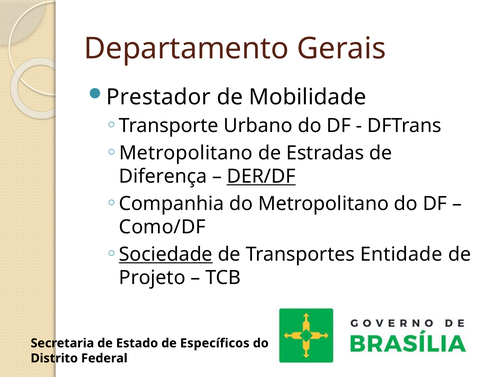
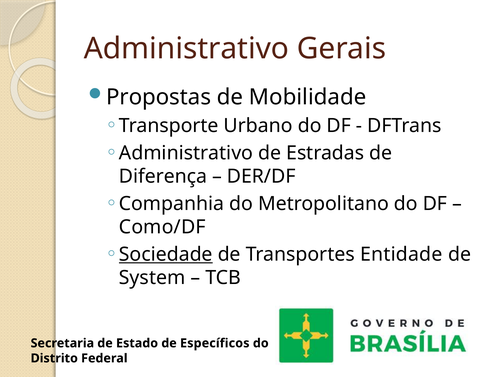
Departamento: Departamento -> Administrativo (186, 49)
Prestador: Prestador -> Propostas (159, 97)
Metropolitano: Metropolitano -> Administrativo (186, 153)
DER/DF underline: present -> none (261, 176)
Projeto: Projeto -> System (152, 277)
